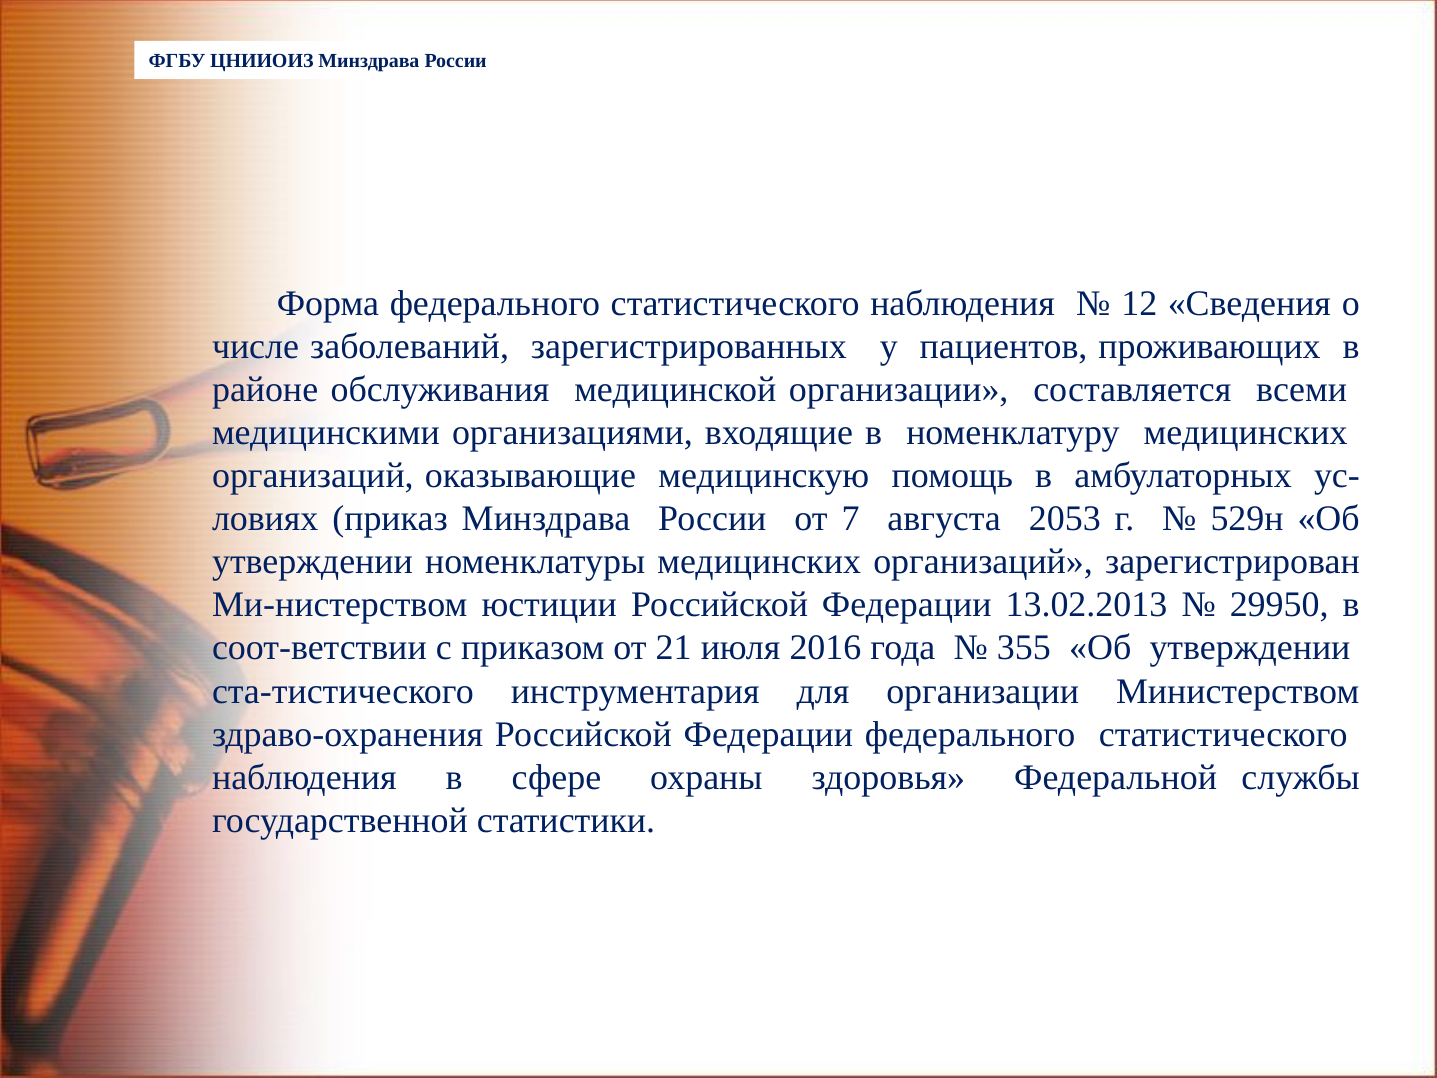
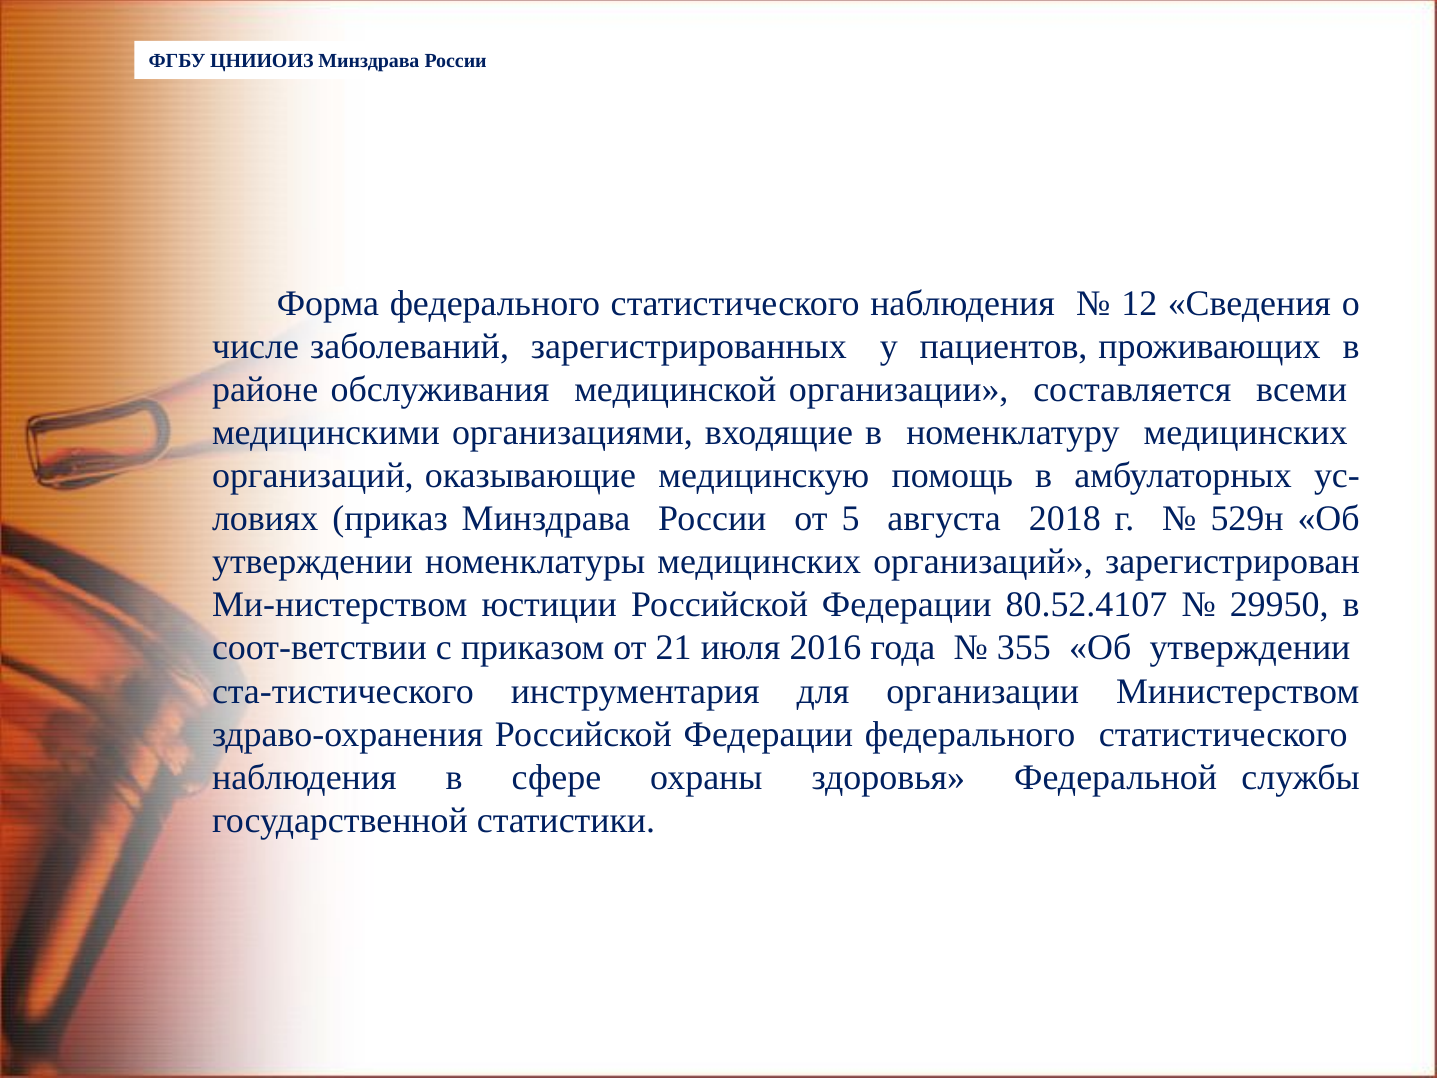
7: 7 -> 5 (850, 519)
2053: 2053 -> 2018 (1065, 519)
13.02.2013: 13.02.2013 -> 80.52.4107 (1086, 605)
